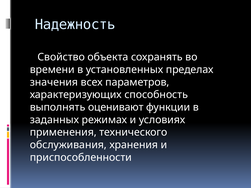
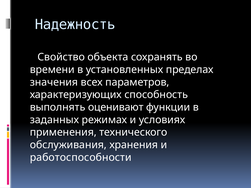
приспособленности: приспособленности -> работоспособности (81, 158)
